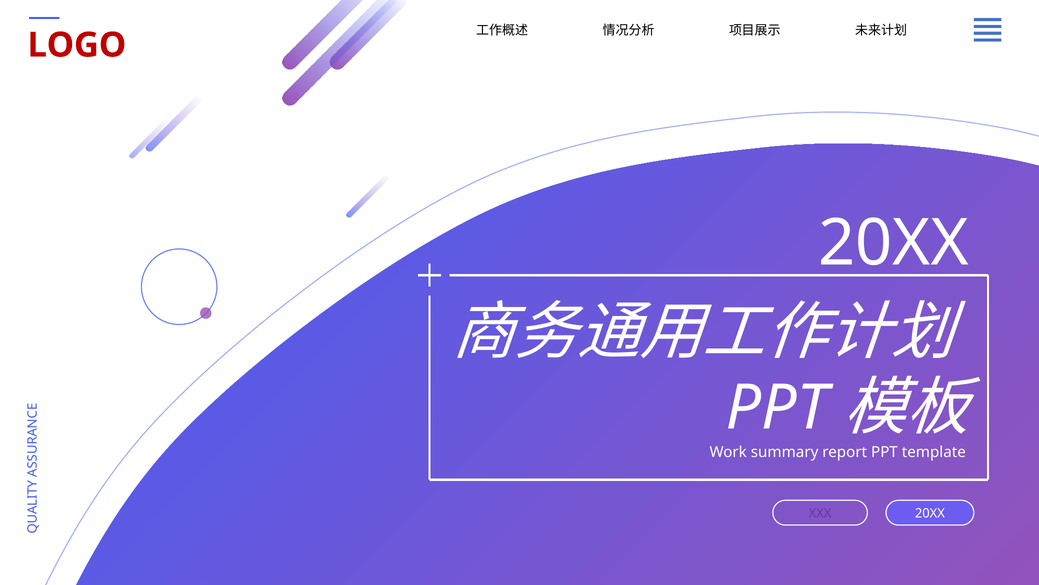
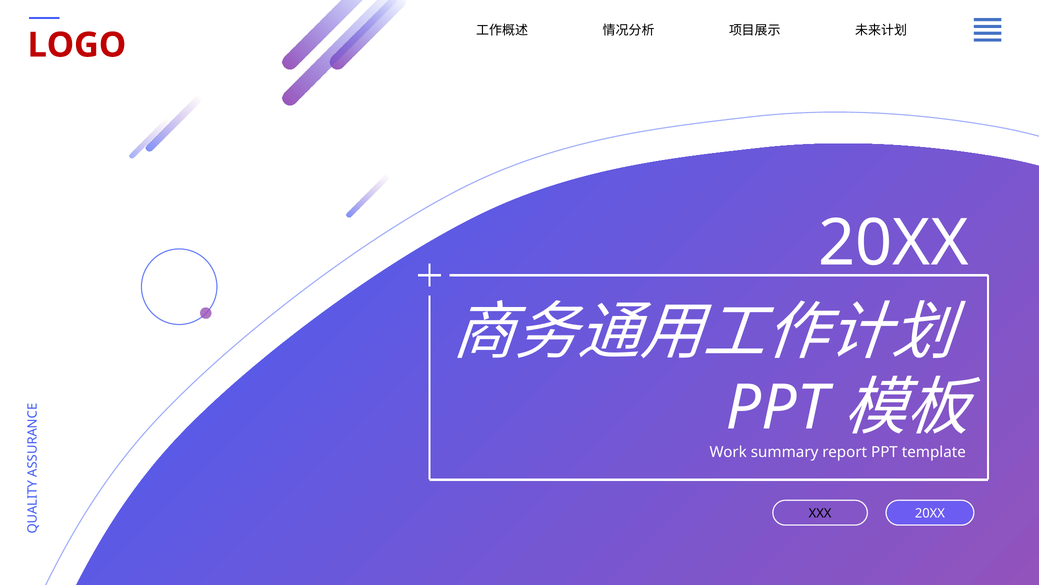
XXX colour: purple -> black (820, 513)
